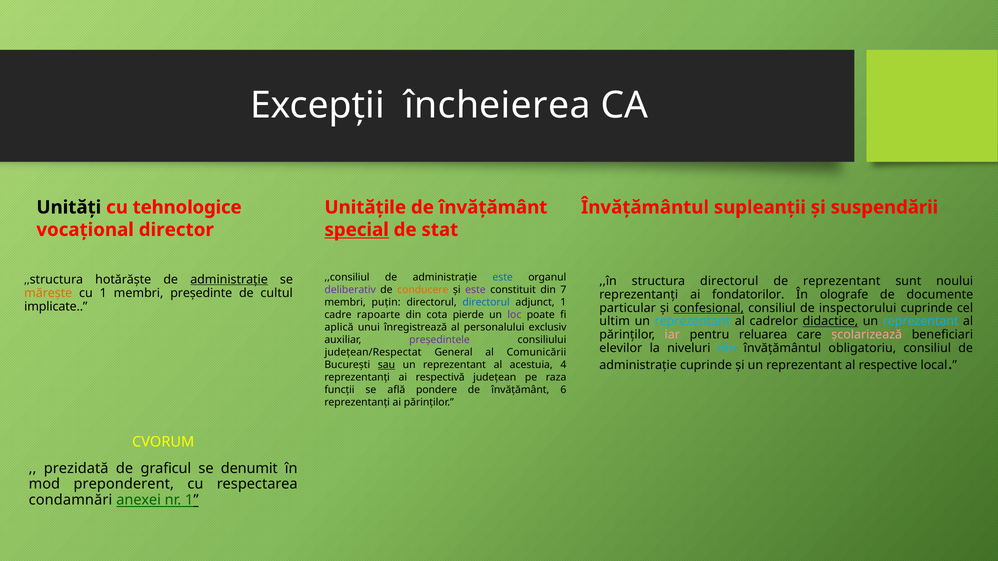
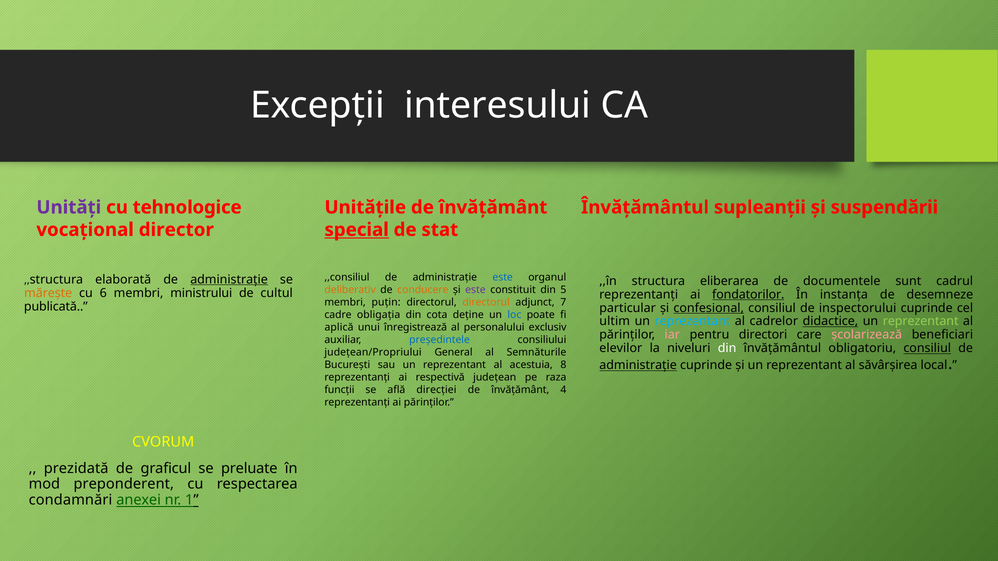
încheierea: încheierea -> interesului (498, 106)
Unități colour: black -> purple (69, 207)
hotărăște: hotărăște -> elaborată (123, 280)
structura directorul: directorul -> eliberarea (729, 281)
de reprezentant: reprezentant -> documentele (842, 281)
noului: noului -> cadrul (955, 281)
deliberativ colour: purple -> orange (350, 290)
7: 7 -> 5 (563, 290)
cu 1: 1 -> 6 (103, 293)
președinte: președinte -> ministrului (201, 293)
fondatorilor underline: none -> present (748, 295)
olografe: olografe -> instanța (844, 295)
documente: documente -> desemneze (940, 295)
directorul colour: blue -> orange (486, 302)
adjunct 1: 1 -> 7 (563, 302)
implicate: implicate -> publicată (56, 307)
rapoarte: rapoarte -> obligația (379, 315)
pierde: pierde -> deține (468, 315)
loc colour: purple -> blue (514, 315)
reprezentant colour: light blue -> light green (921, 322)
reluarea: reluarea -> directori (763, 335)
președintele colour: purple -> blue (440, 340)
din colour: light blue -> white (727, 349)
consiliul underline: none -> present (927, 349)
județean/Respectat: județean/Respectat -> județean/Propriului (373, 352)
Comunicării: Comunicării -> Semnăturile (536, 352)
sau underline: present -> none (386, 365)
4: 4 -> 8 (563, 365)
administrație underline: none -> present (638, 366)
respective: respective -> săvârșirea (888, 366)
pondere: pondere -> direcției (436, 390)
6: 6 -> 4 (563, 390)
denumit: denumit -> preluate (249, 469)
